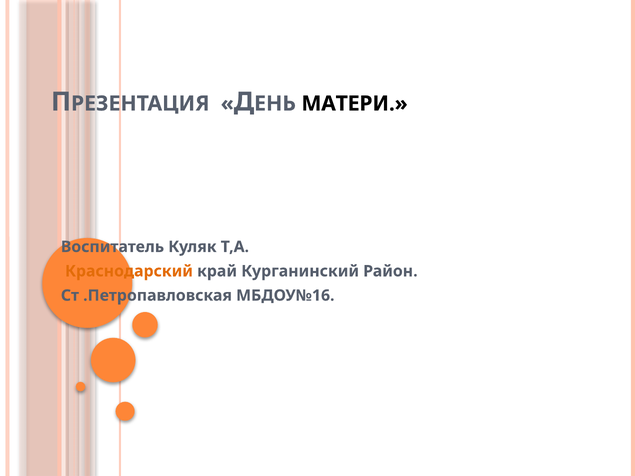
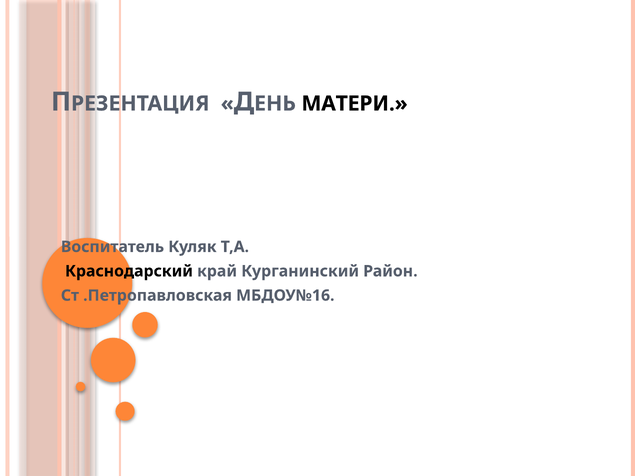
Краснодарский colour: orange -> black (129, 271)
